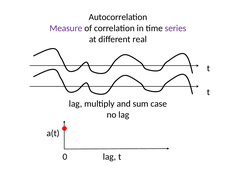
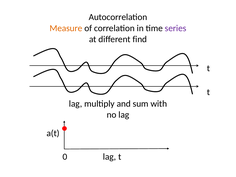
Measure colour: purple -> orange (66, 28)
real: real -> find (140, 39)
case: case -> with (159, 104)
